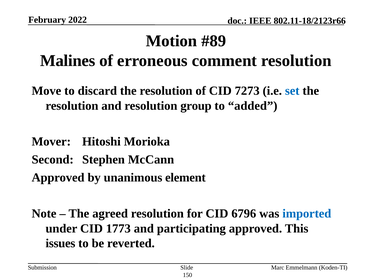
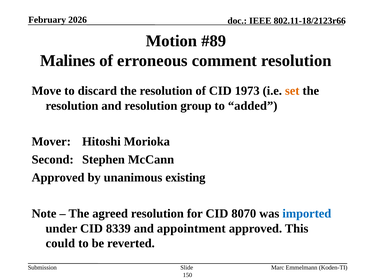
2022: 2022 -> 2026 (78, 20)
7273: 7273 -> 1973 (247, 91)
set colour: blue -> orange (292, 91)
element: element -> existing (185, 178)
6796: 6796 -> 8070 (244, 214)
1773: 1773 -> 8339 (118, 228)
participating: participating -> appointment (191, 228)
issues: issues -> could (60, 243)
